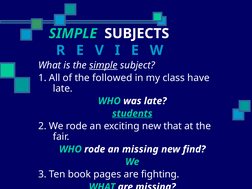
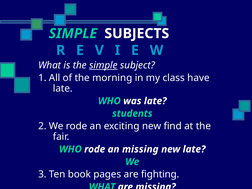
followed: followed -> morning (112, 78)
students underline: present -> none (132, 114)
that: that -> find (173, 126)
new find: find -> late (194, 149)
